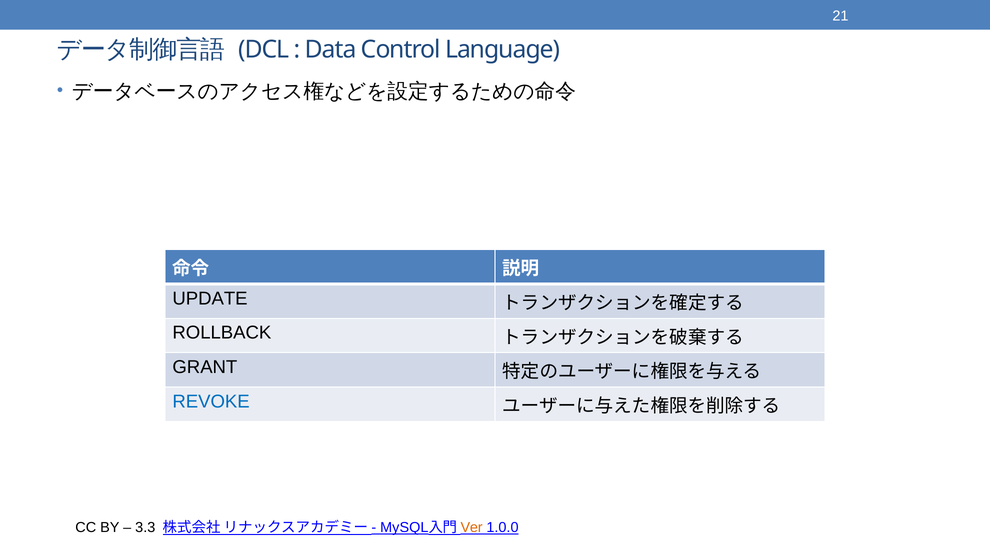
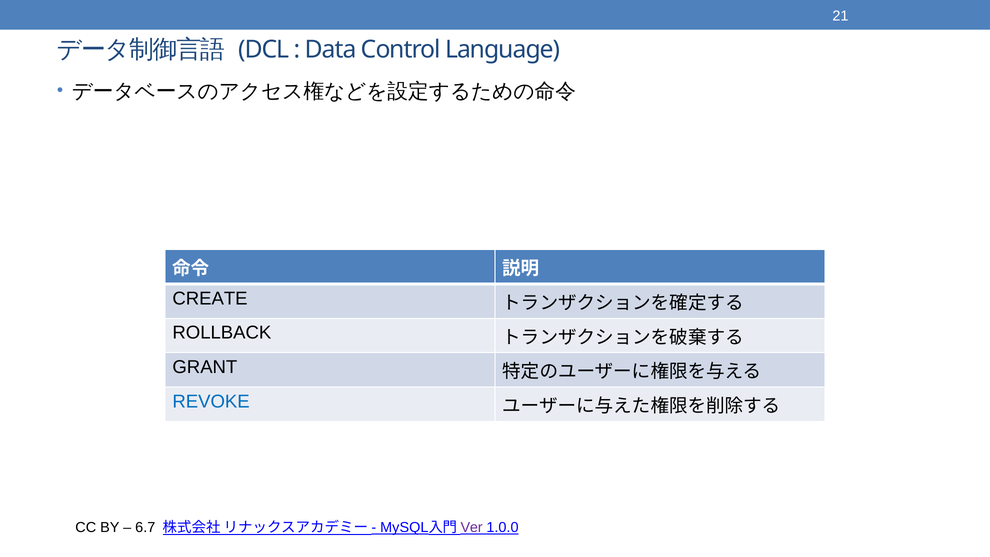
UPDATE: UPDATE -> CREATE (210, 298)
3.3: 3.3 -> 6.7 (145, 527)
Ver colour: orange -> purple (472, 527)
